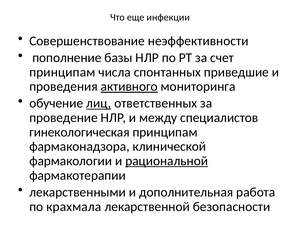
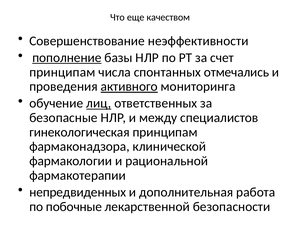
инфекции: инфекции -> качеством (168, 17)
пополнение underline: none -> present (67, 58)
приведшие: приведшие -> отмечались (236, 72)
проведение: проведение -> безопасные (63, 118)
рациональной underline: present -> none (167, 161)
лекарственными: лекарственными -> непредвиденных (78, 192)
крахмала: крахмала -> побочные (74, 207)
